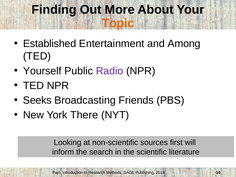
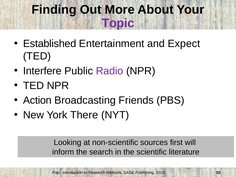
Topic colour: orange -> purple (118, 23)
Among: Among -> Expect (184, 44)
Yourself: Yourself -> Interfere (42, 71)
Seeks: Seeks -> Action (37, 100)
